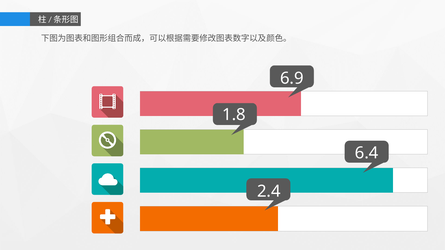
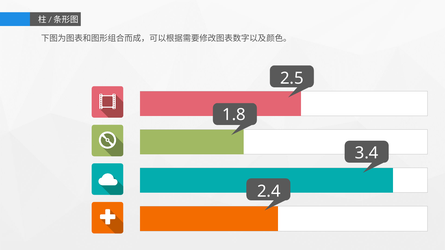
6.9: 6.9 -> 2.5 (292, 78)
6.4: 6.4 -> 3.4 (367, 153)
